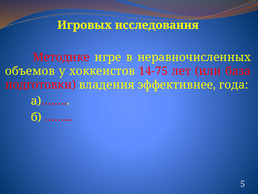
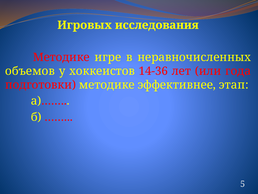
14-75: 14-75 -> 14-36 (153, 71)
база: база -> года (238, 71)
подготовки владения: владения -> методике (107, 85)
года: года -> этап (234, 85)
